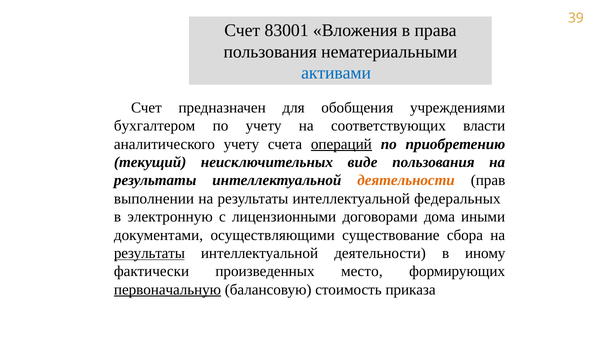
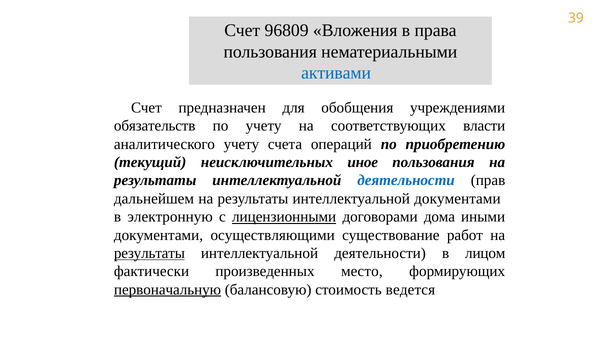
83001: 83001 -> 96809 (287, 31)
бухгалтером: бухгалтером -> обязательств (155, 126)
операций underline: present -> none (341, 144)
виде: виде -> иное (363, 162)
деятельности colour: orange -> blue (406, 180)
выполнении: выполнении -> дальнейшем (154, 198)
интеллектуальной федеральных: федеральных -> документами (457, 198)
лицензионными underline: none -> present (284, 216)
сбора: сбора -> работ (465, 235)
иному: иному -> лицом (485, 253)
приказа: приказа -> ведется (410, 289)
